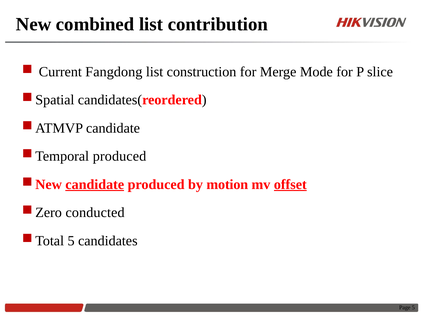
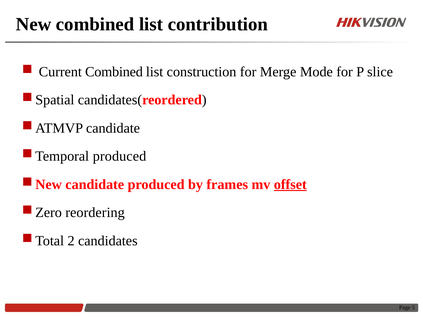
Current Fangdong: Fangdong -> Combined (114, 72)
candidate underline: present -> none (95, 185)
motion: motion -> frames (227, 185)
conducted: conducted -> reordering (95, 213)
5: 5 -> 2 (71, 241)
